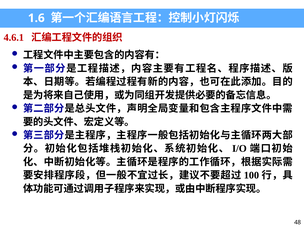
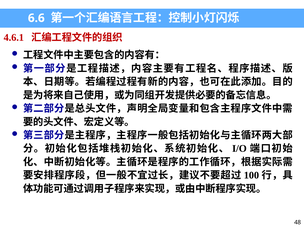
1.6: 1.6 -> 6.6 (36, 18)
